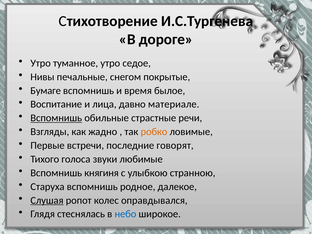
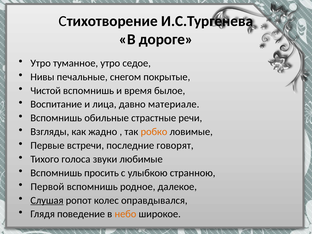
Бумаге: Бумаге -> Чистой (46, 91)
Вспомнишь underline: present -> none (56, 118)
княгиня: княгиня -> просить (102, 173)
Старуха: Старуха -> Первой (47, 187)
стеснялась: стеснялась -> поведение (81, 214)
небо colour: blue -> orange (125, 214)
